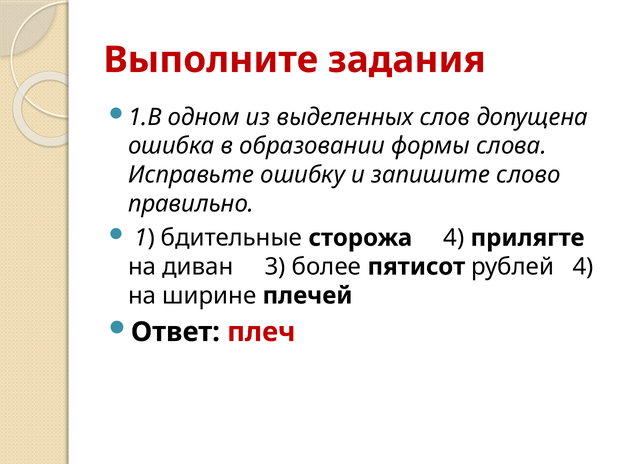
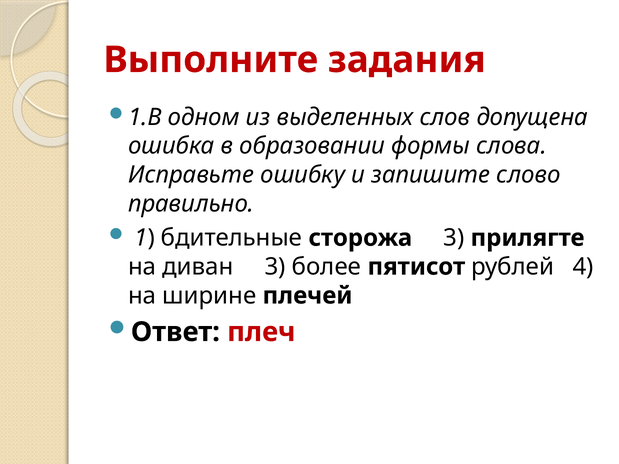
сторожа 4: 4 -> 3 (454, 238)
